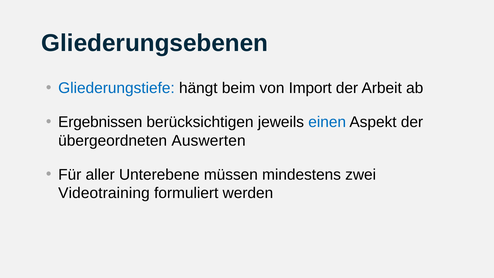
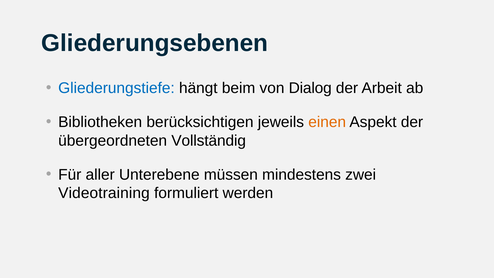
Import: Import -> Dialog (310, 88)
Ergebnissen: Ergebnissen -> Bibliotheken (100, 122)
einen colour: blue -> orange (327, 122)
Auswerten: Auswerten -> Vollständig (209, 141)
